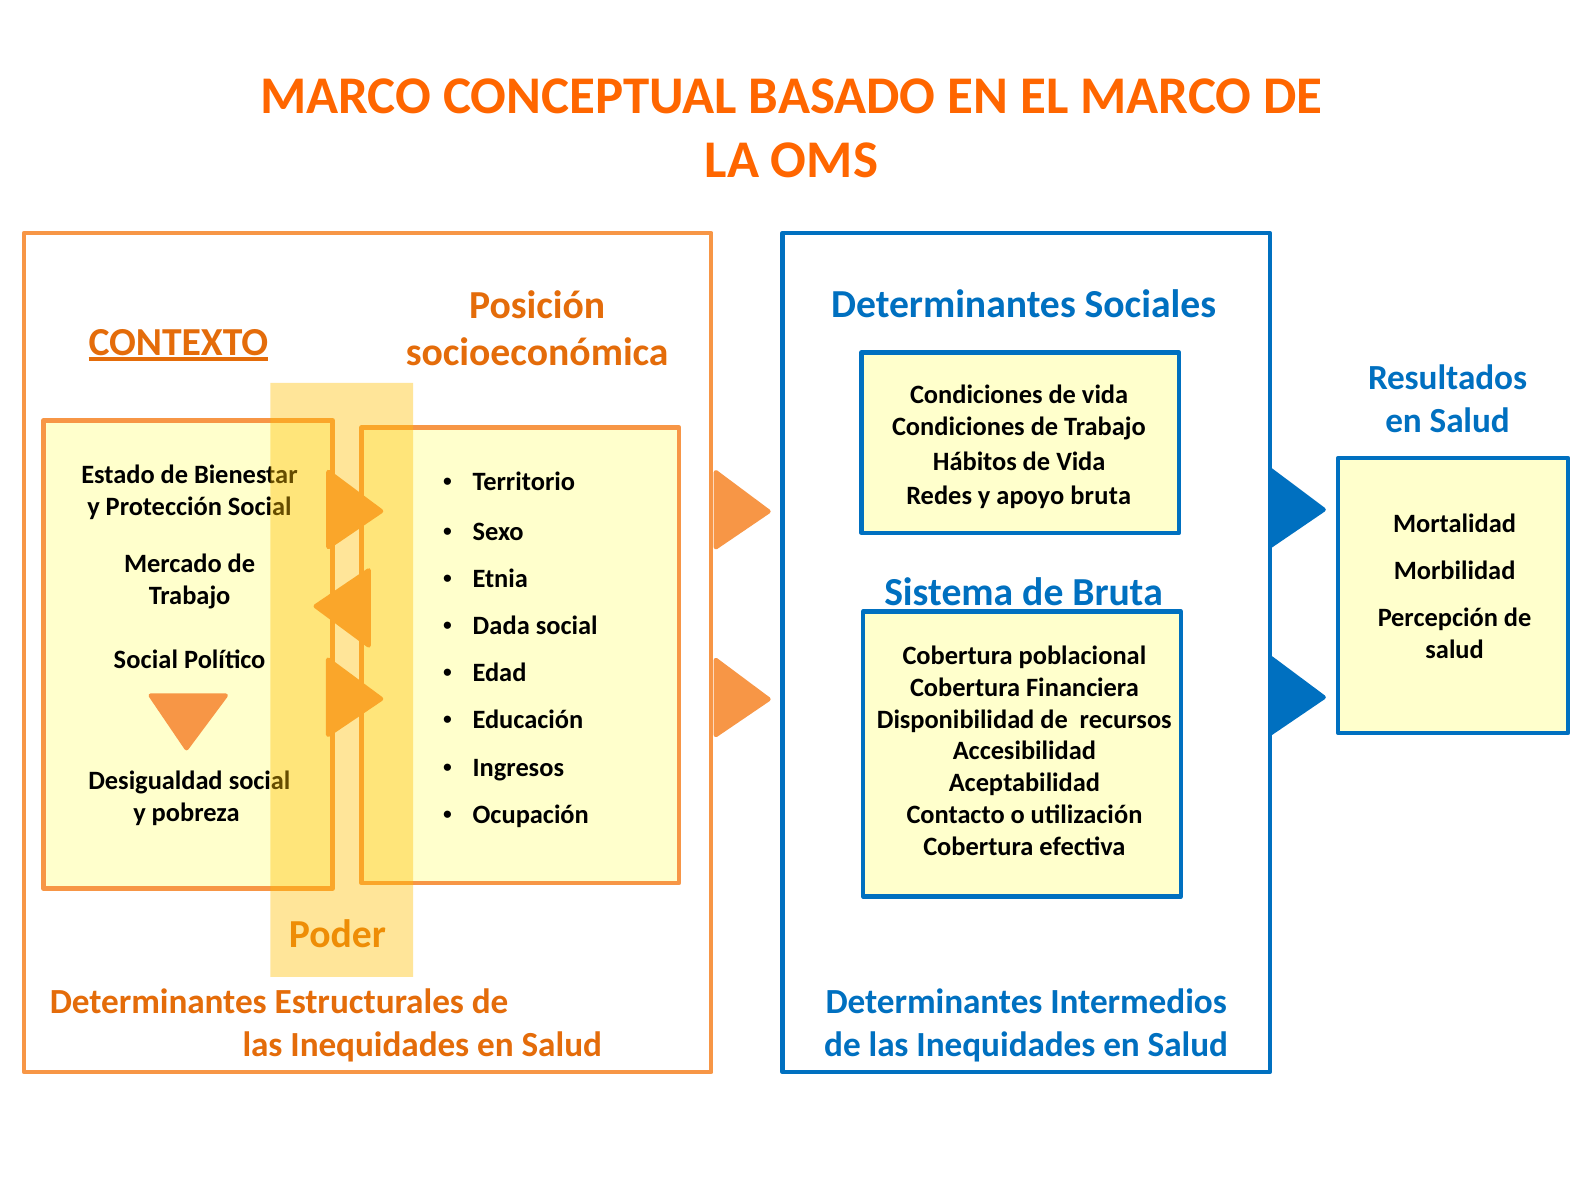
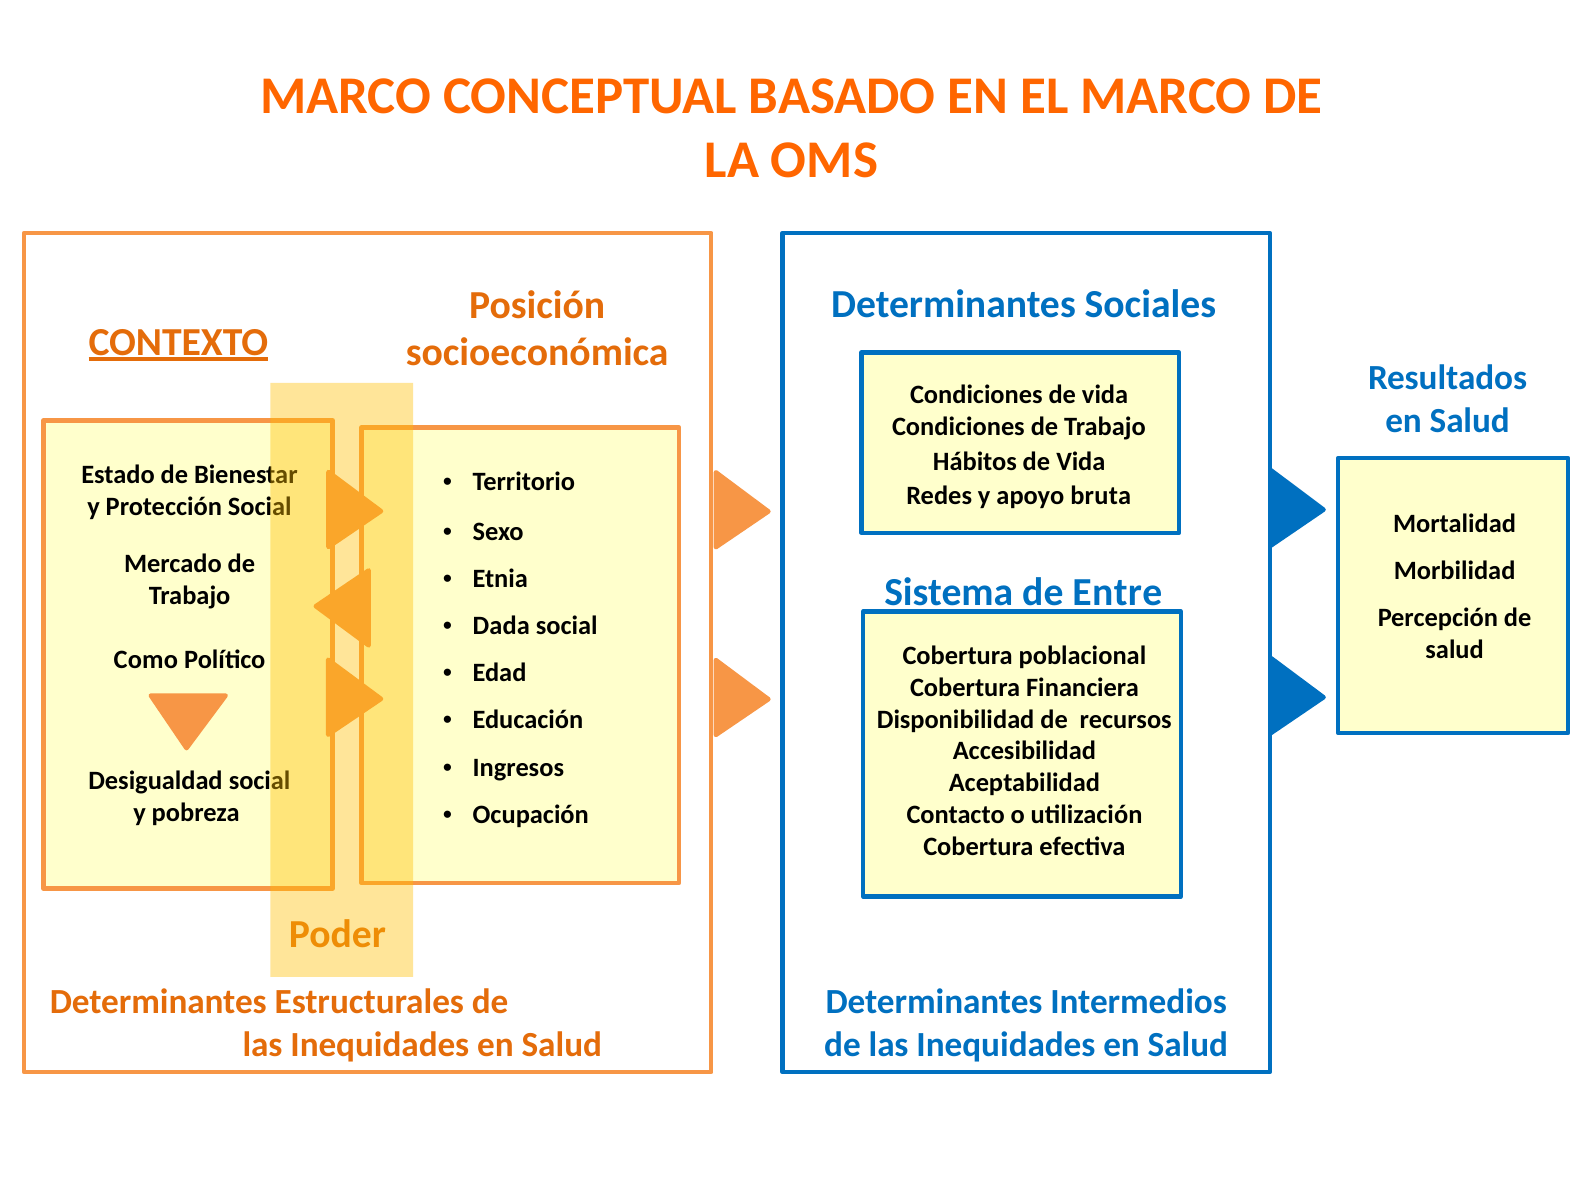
de Bruta: Bruta -> Entre (1117, 592)
Social: Social -> Como (146, 660)
